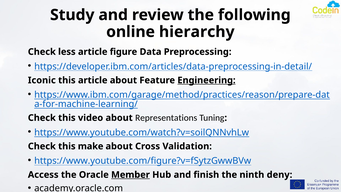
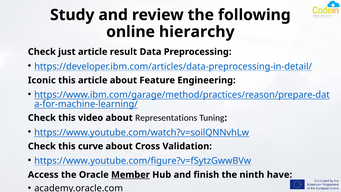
less: less -> just (67, 52)
figure: figure -> result (123, 52)
Engineering underline: present -> none (206, 80)
make: make -> curve (91, 146)
deny: deny -> have (280, 175)
